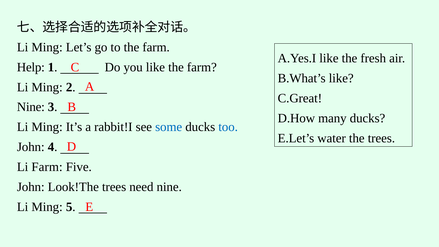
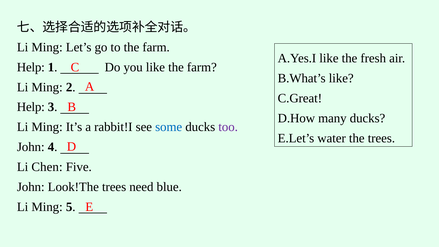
Nine: Nine -> Help (31, 107)
too colour: blue -> purple (228, 127)
Li Farm: Farm -> Chen (47, 167)
need nine: nine -> blue (169, 187)
